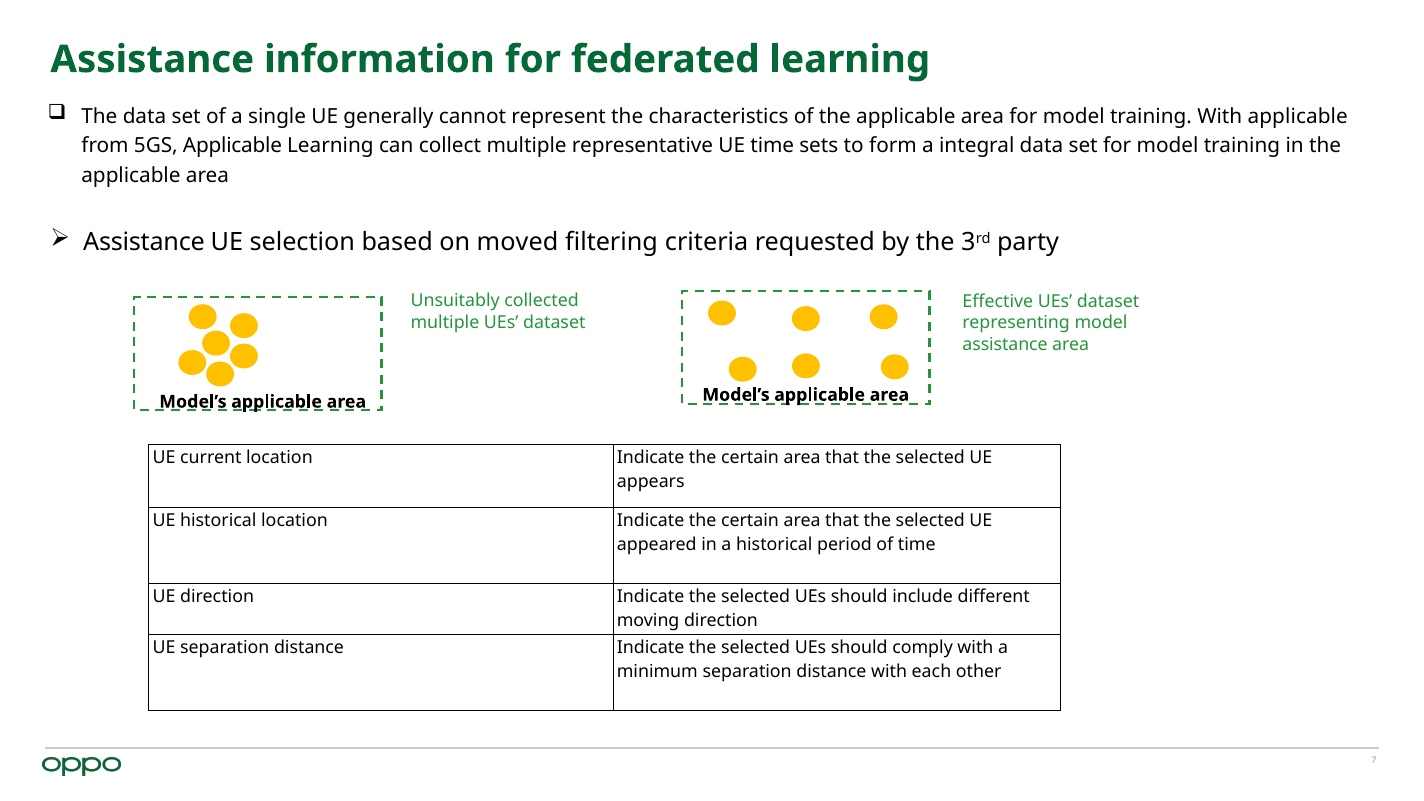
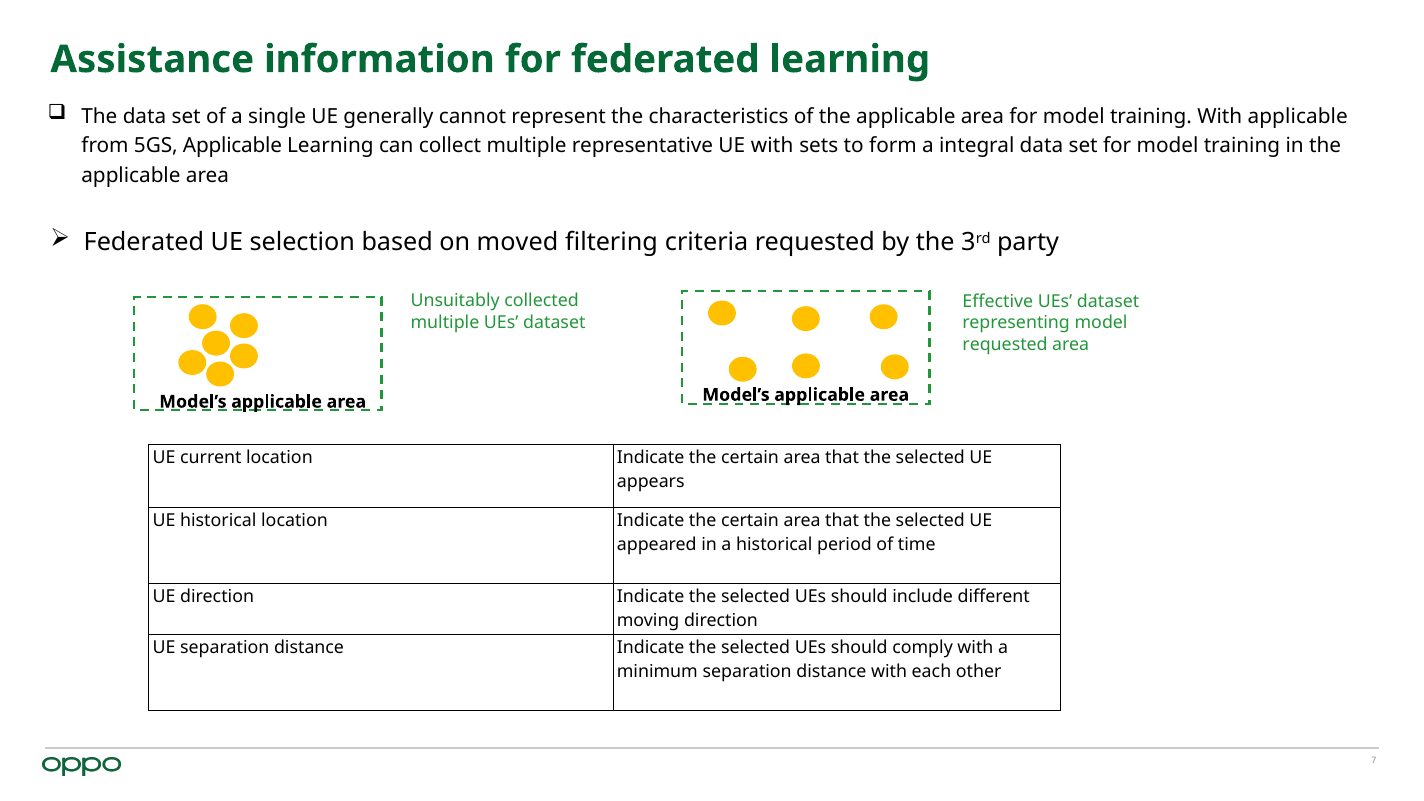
UE time: time -> with (772, 146)
Assistance: Assistance -> Federated (144, 242)
assistance: assistance -> requested (1005, 344)
